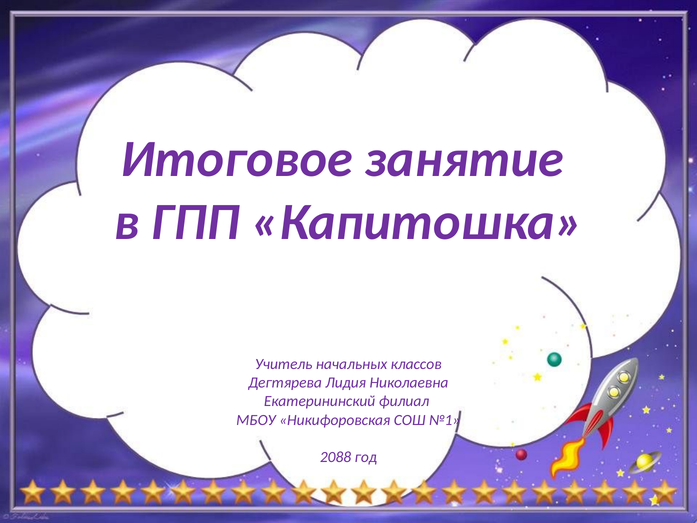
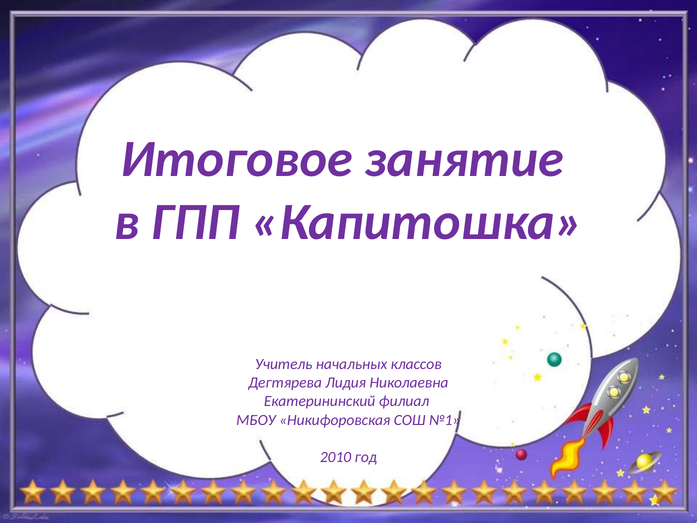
2088: 2088 -> 2010 (336, 457)
